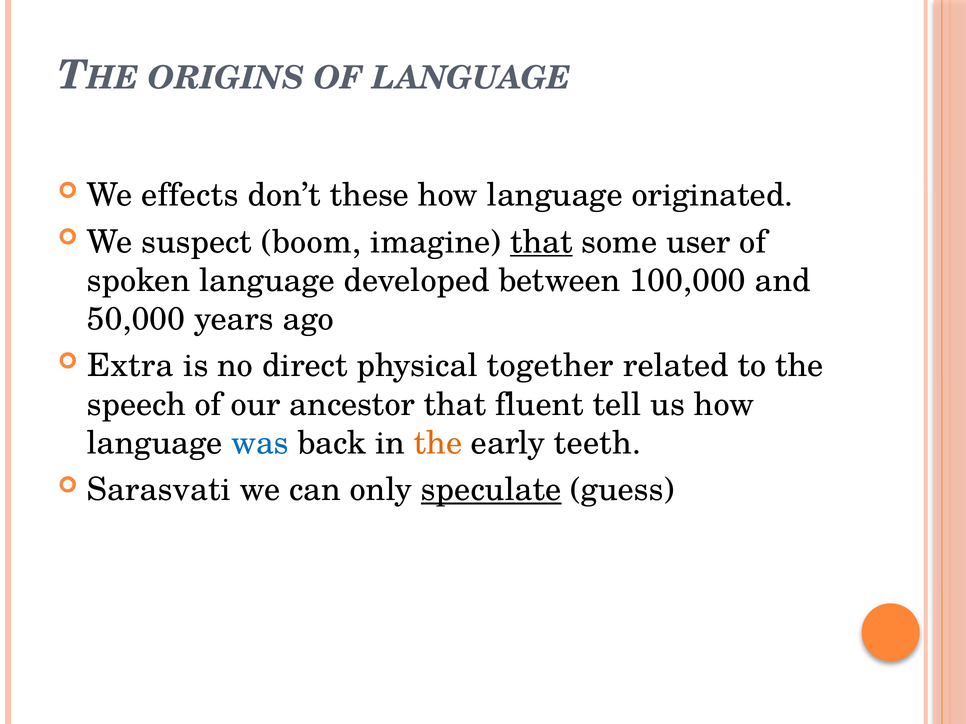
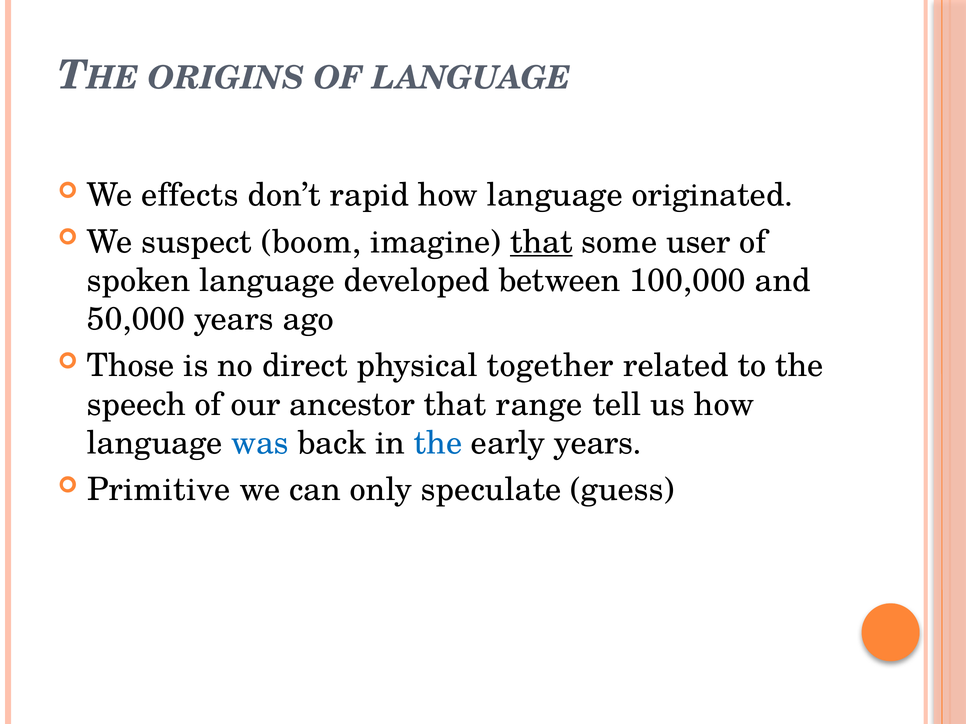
these: these -> rapid (369, 195)
Extra: Extra -> Those (131, 366)
fluent: fluent -> range (539, 405)
the colour: orange -> blue (438, 443)
early teeth: teeth -> years (598, 443)
Sarasvati: Sarasvati -> Primitive (159, 490)
speculate underline: present -> none (491, 490)
